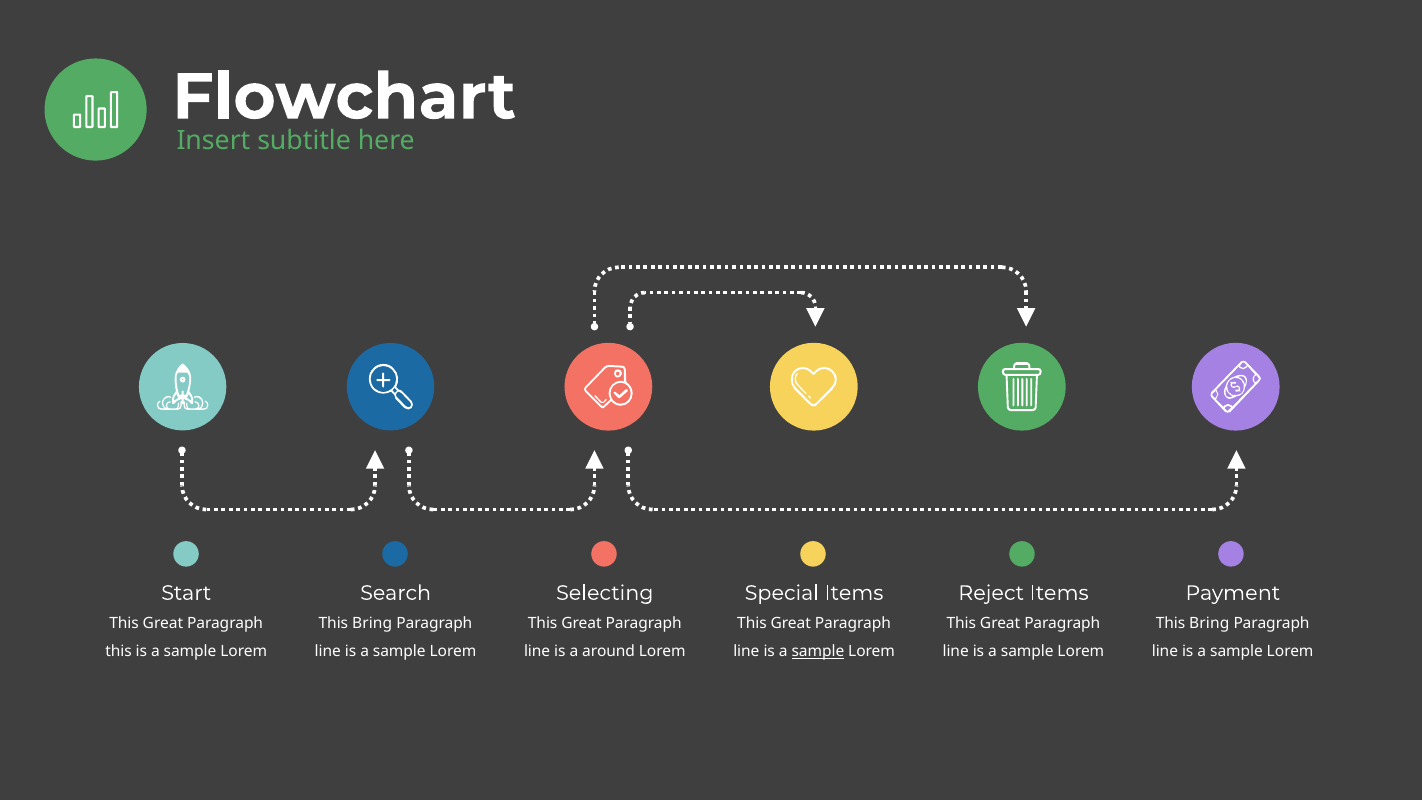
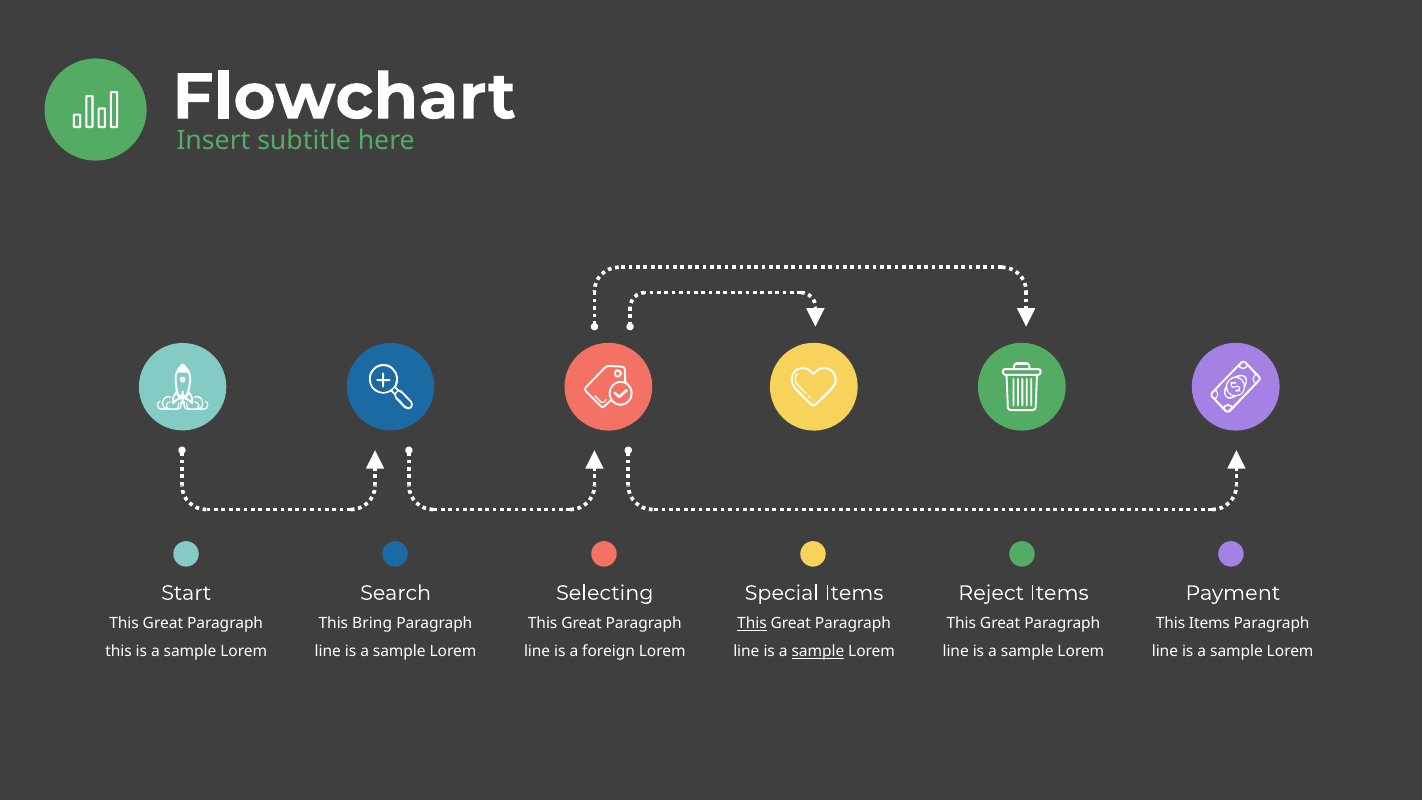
This underline: none -> present (752, 624)
Bring: Bring -> Items (1209, 624)
around: around -> foreign (609, 652)
